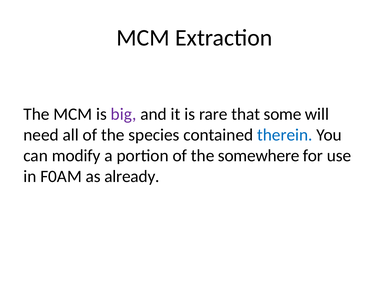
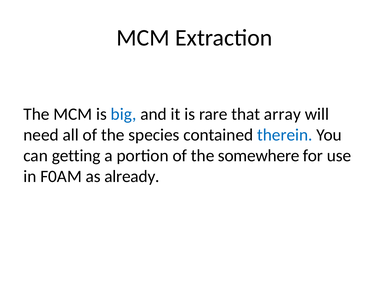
big colour: purple -> blue (124, 114)
some: some -> array (282, 114)
modify: modify -> getting (76, 156)
